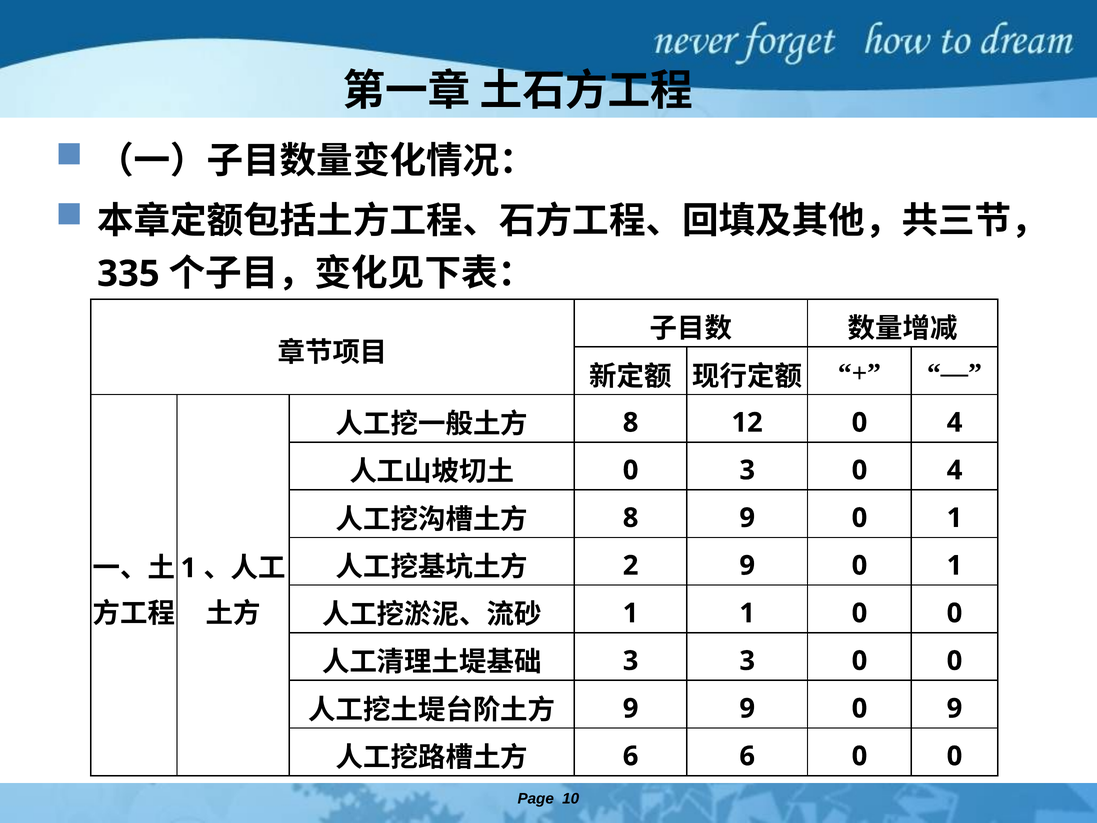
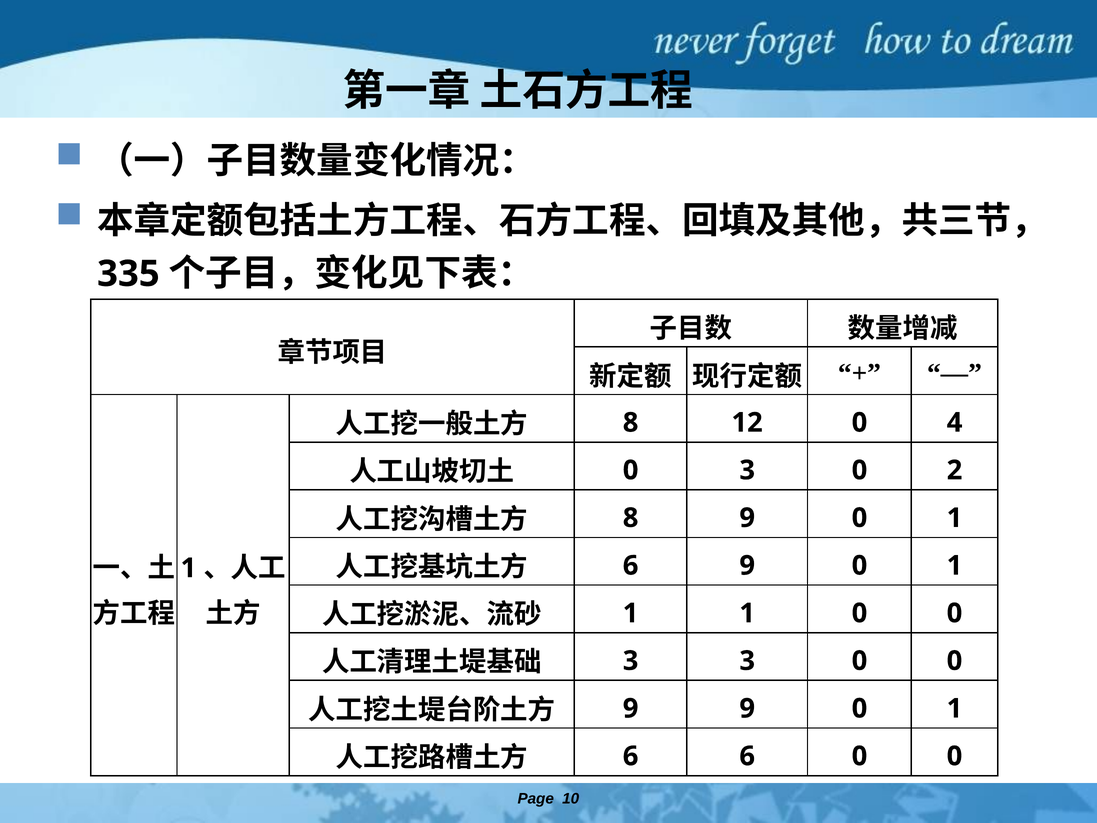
3 0 4: 4 -> 2 (955, 470)
2: 2 -> 6 (631, 565)
9 9 0 9: 9 -> 1 (955, 708)
